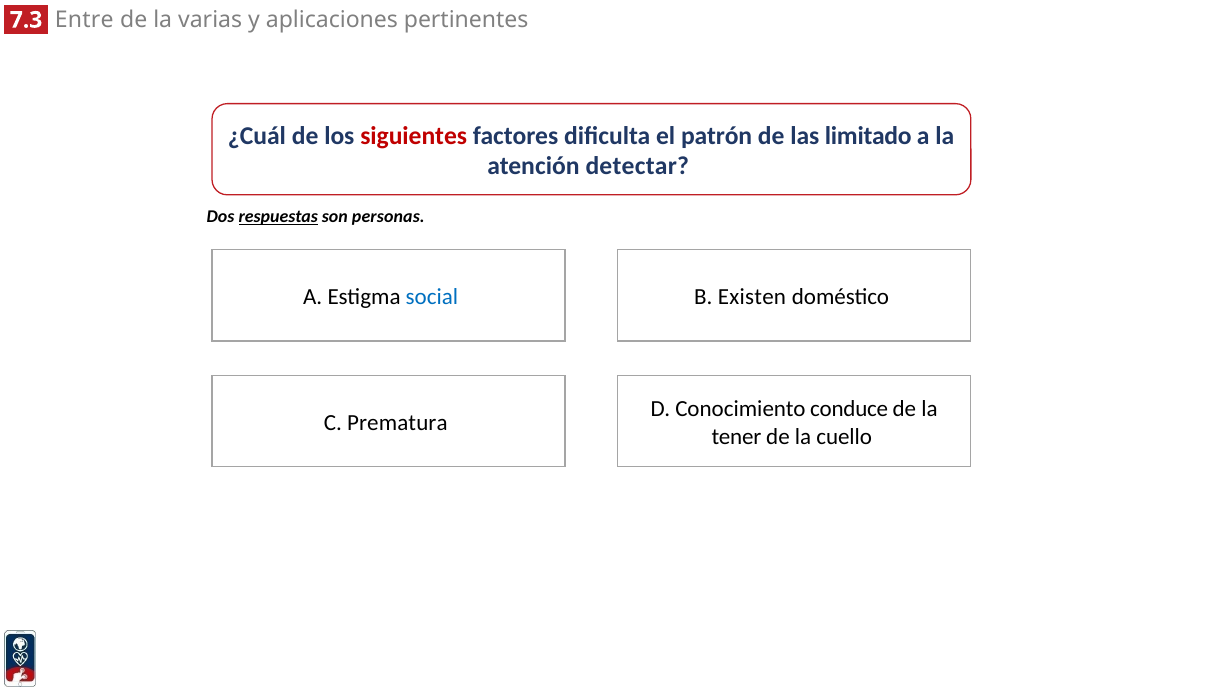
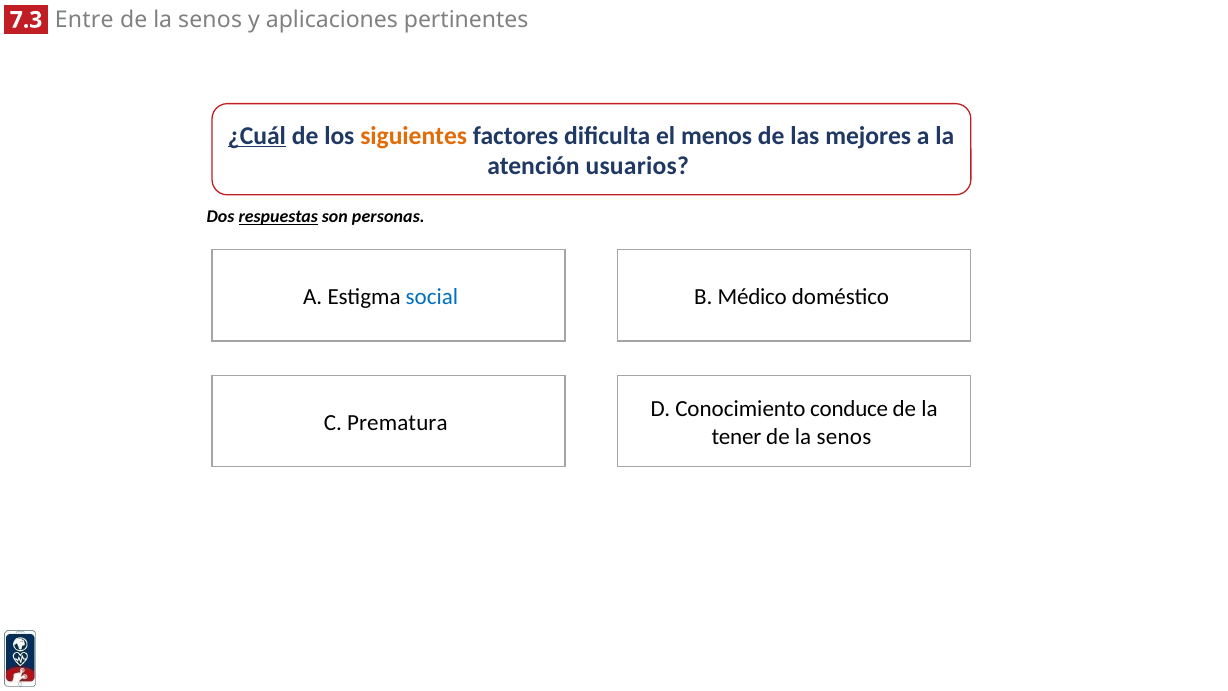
varias: varias -> senos (210, 20)
¿Cuál underline: none -> present (257, 136)
siguientes colour: red -> orange (414, 136)
patrón: patrón -> menos (717, 136)
limitado: limitado -> mejores (868, 136)
detectar: detectar -> usuarios (637, 166)
Existen: Existen -> Médico (752, 297)
cuello: cuello -> senos (844, 436)
